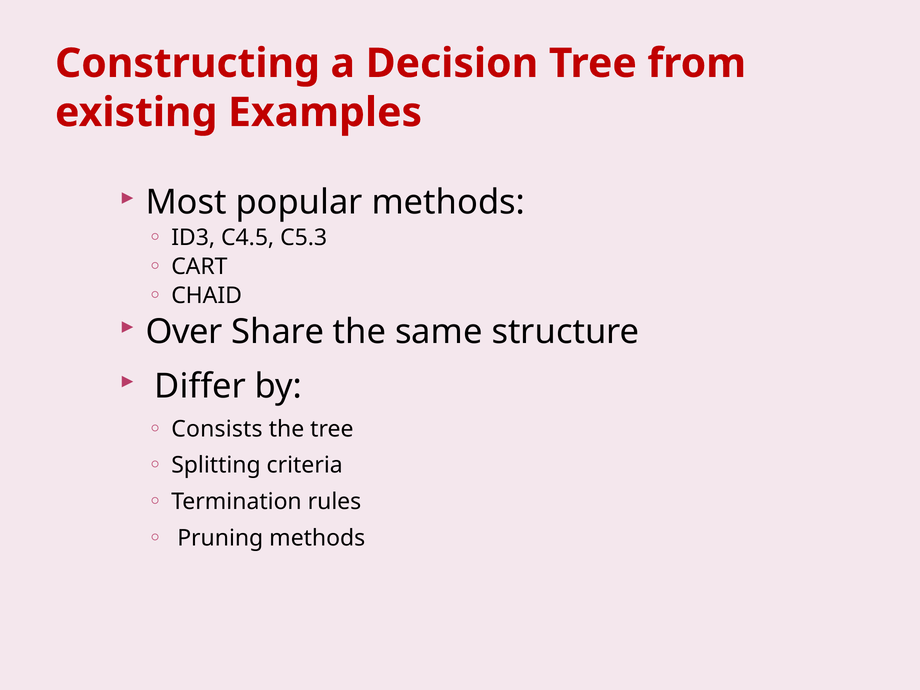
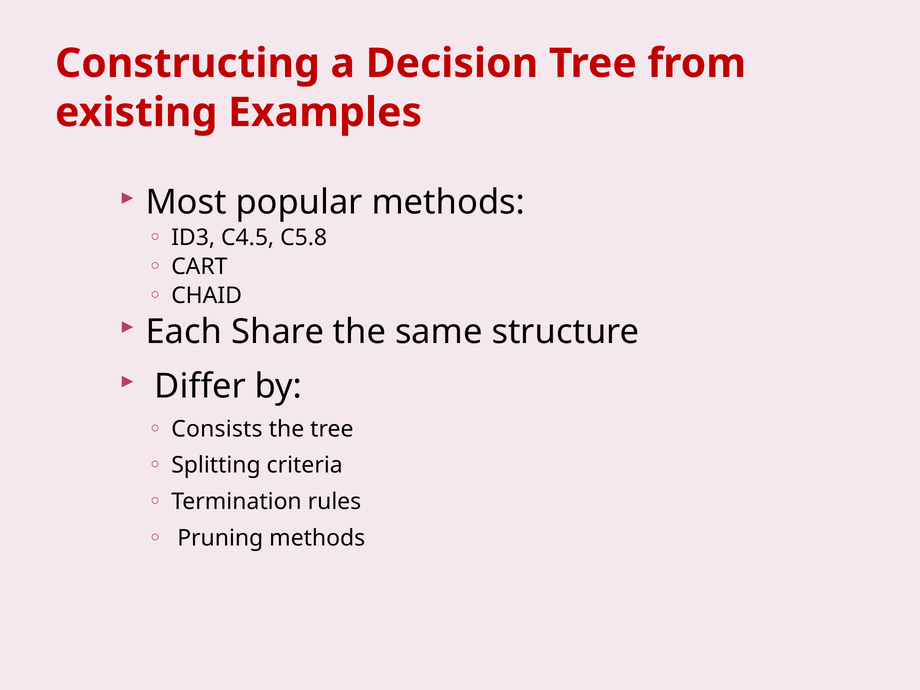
C5.3: C5.3 -> C5.8 (304, 238)
Over: Over -> Each (184, 332)
